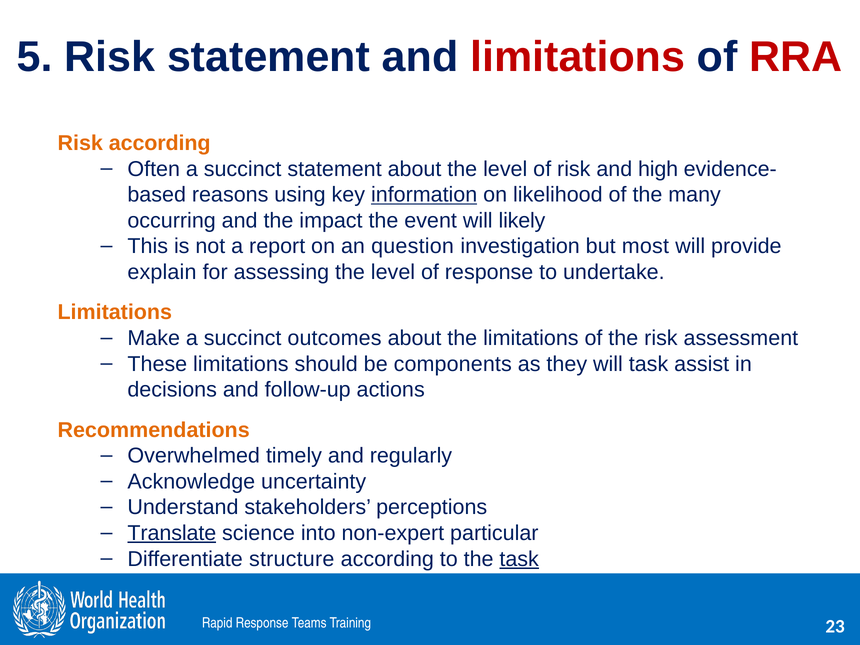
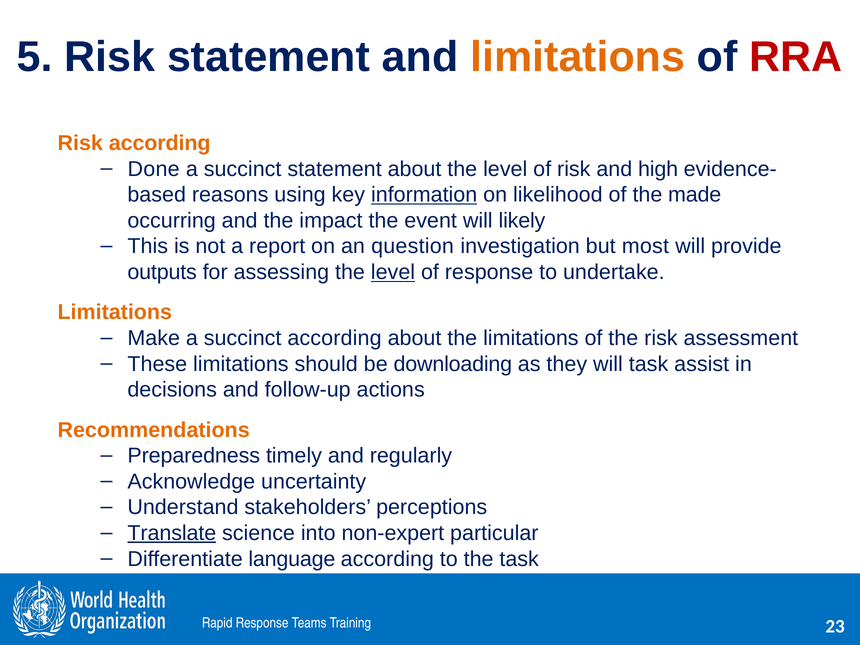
limitations colour: red -> orange (578, 57)
Often: Often -> Done (154, 169)
many: many -> made (695, 195)
explain: explain -> outputs (162, 272)
level underline: none -> present (393, 272)
succinct outcomes: outcomes -> according (335, 338)
components: components -> downloading (453, 364)
Overwhelmed: Overwhelmed -> Preparedness (194, 456)
structure: structure -> language (292, 559)
task underline: present -> none (519, 559)
